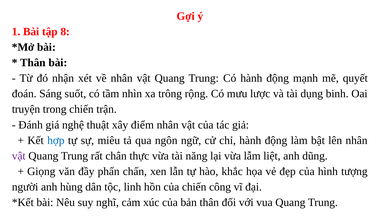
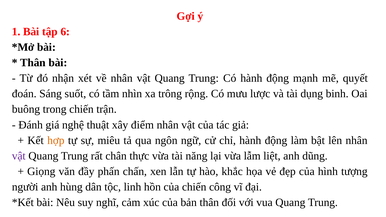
8: 8 -> 6 (65, 32)
truyện: truyện -> buông (26, 109)
hợp colour: blue -> orange (56, 140)
